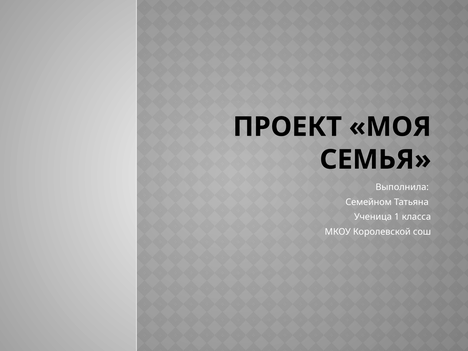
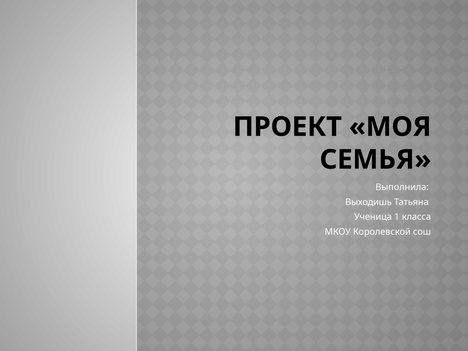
Семейном: Семейном -> Выходишь (369, 202)
